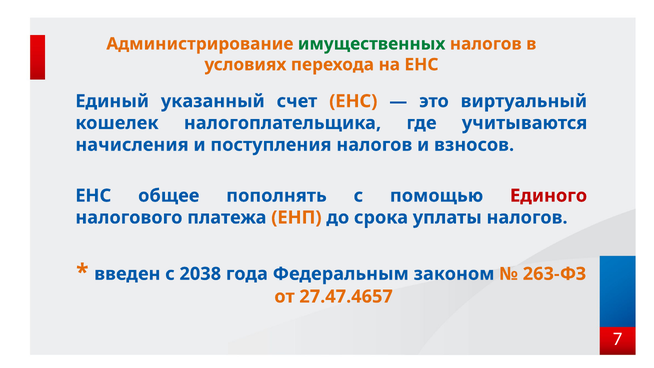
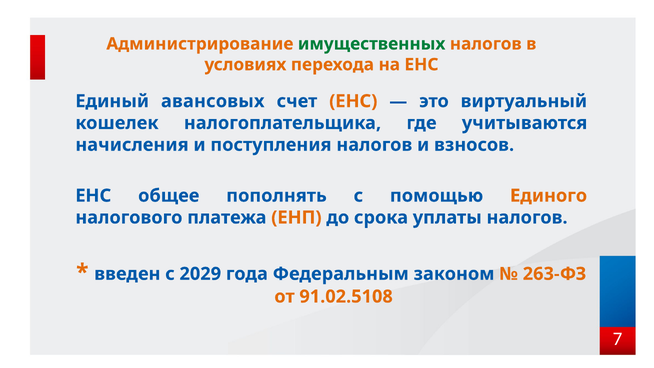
указанный: указанный -> авансовых (213, 101)
Единого colour: red -> orange (549, 196)
2038: 2038 -> 2029 (200, 274)
27.47.4657: 27.47.4657 -> 91.02.5108 (346, 296)
